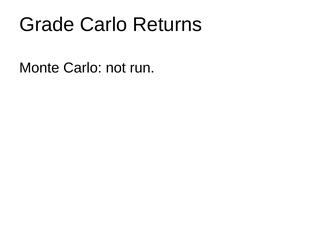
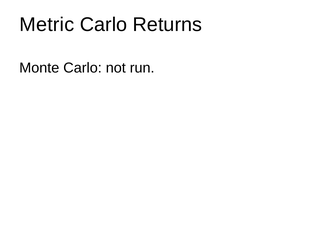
Grade: Grade -> Metric (47, 25)
